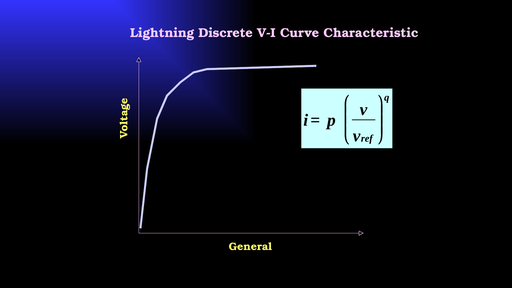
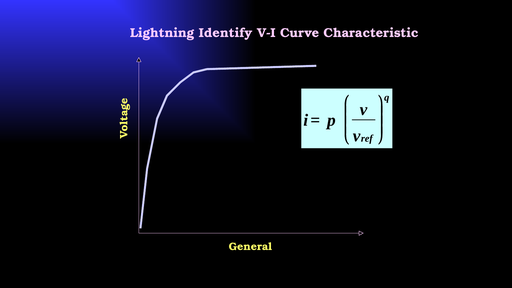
Discrete: Discrete -> Identify (226, 33)
